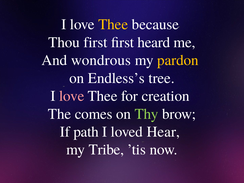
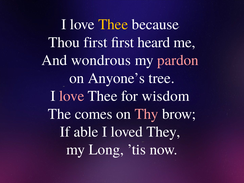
pardon colour: yellow -> pink (178, 60)
Endless’s: Endless’s -> Anyone’s (116, 78)
creation: creation -> wisdom (166, 96)
Thy colour: light green -> pink (147, 114)
path: path -> able (86, 132)
Hear: Hear -> They (163, 132)
Tribe: Tribe -> Long (106, 150)
